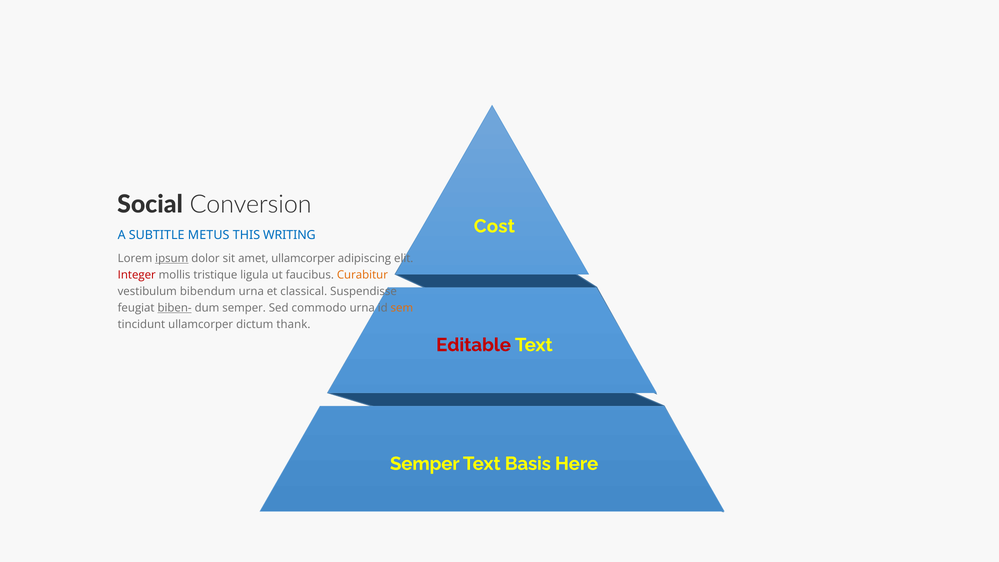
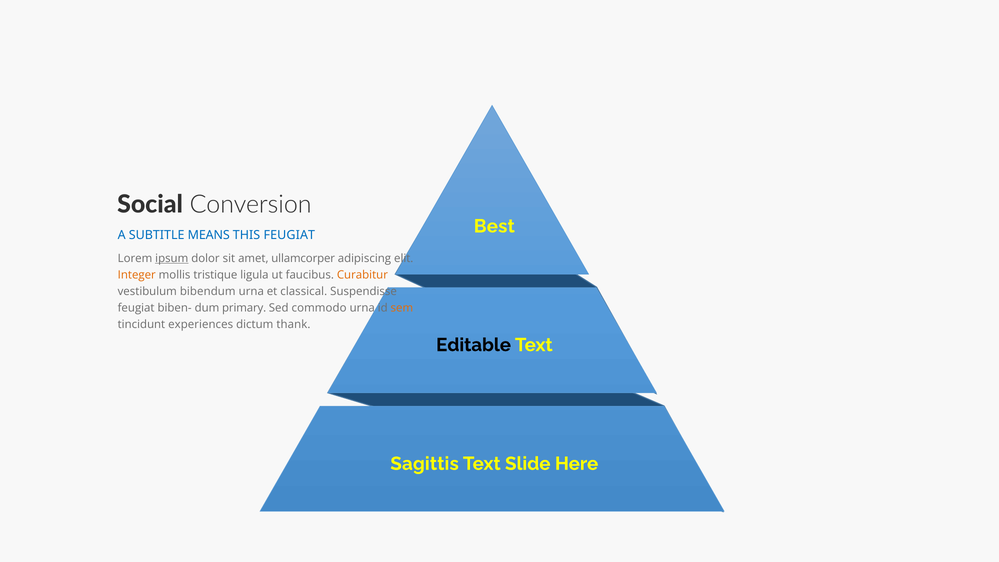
Cost: Cost -> Best (494, 226)
METUS: METUS -> MEANS (209, 235)
THIS WRITING: WRITING -> FEUGIAT (289, 235)
Integer colour: red -> orange (137, 275)
biben- underline: present -> none (175, 308)
dum semper: semper -> primary (244, 308)
tincidunt ullamcorper: ullamcorper -> experiences (201, 324)
Editable colour: red -> black (474, 345)
Semper: Semper -> Sagittis (425, 464)
Basis: Basis -> Slide (528, 464)
